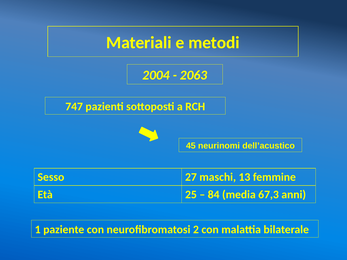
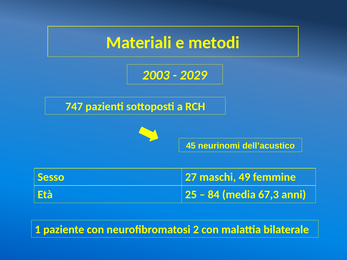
2004: 2004 -> 2003 (156, 75)
2063: 2063 -> 2029 (194, 75)
13: 13 -> 49 (244, 177)
